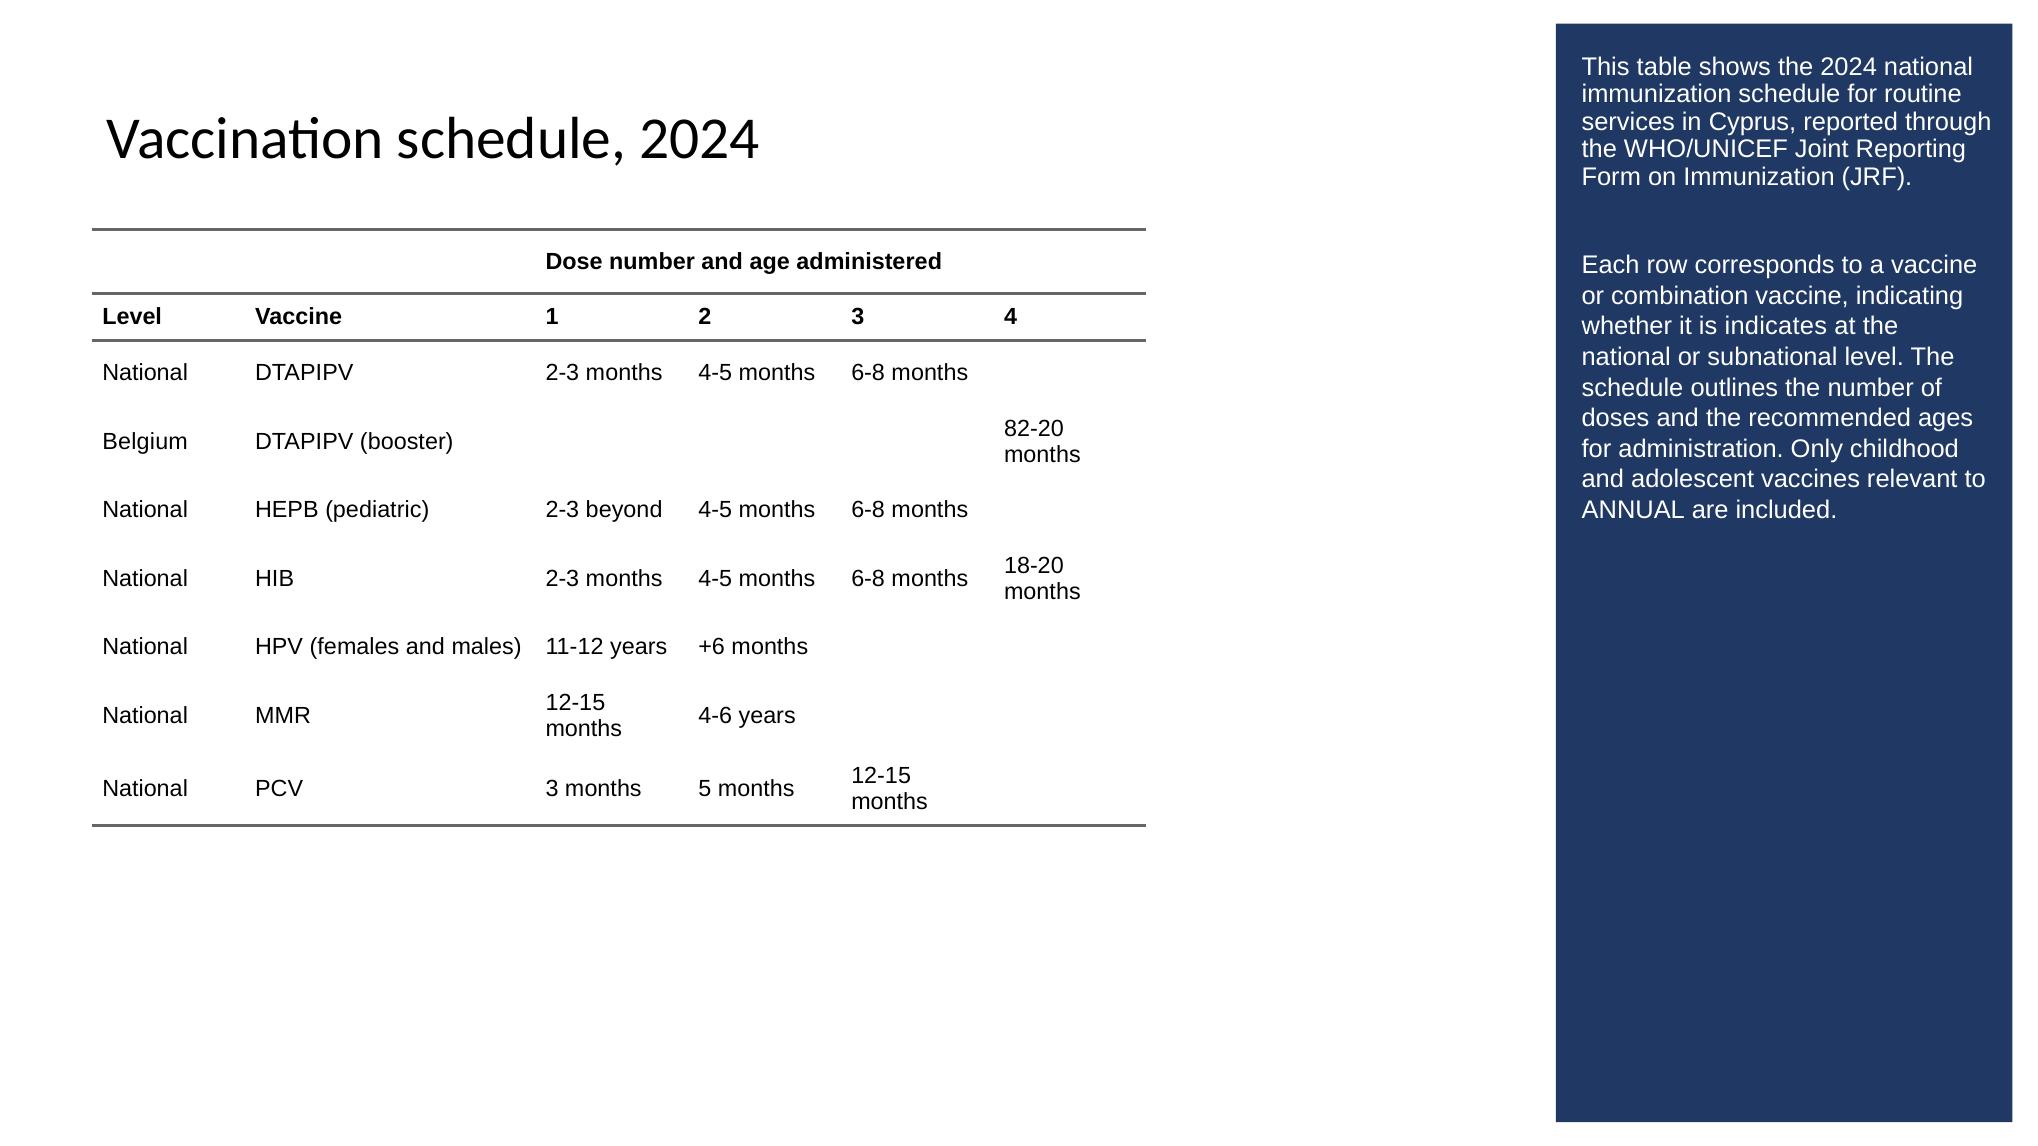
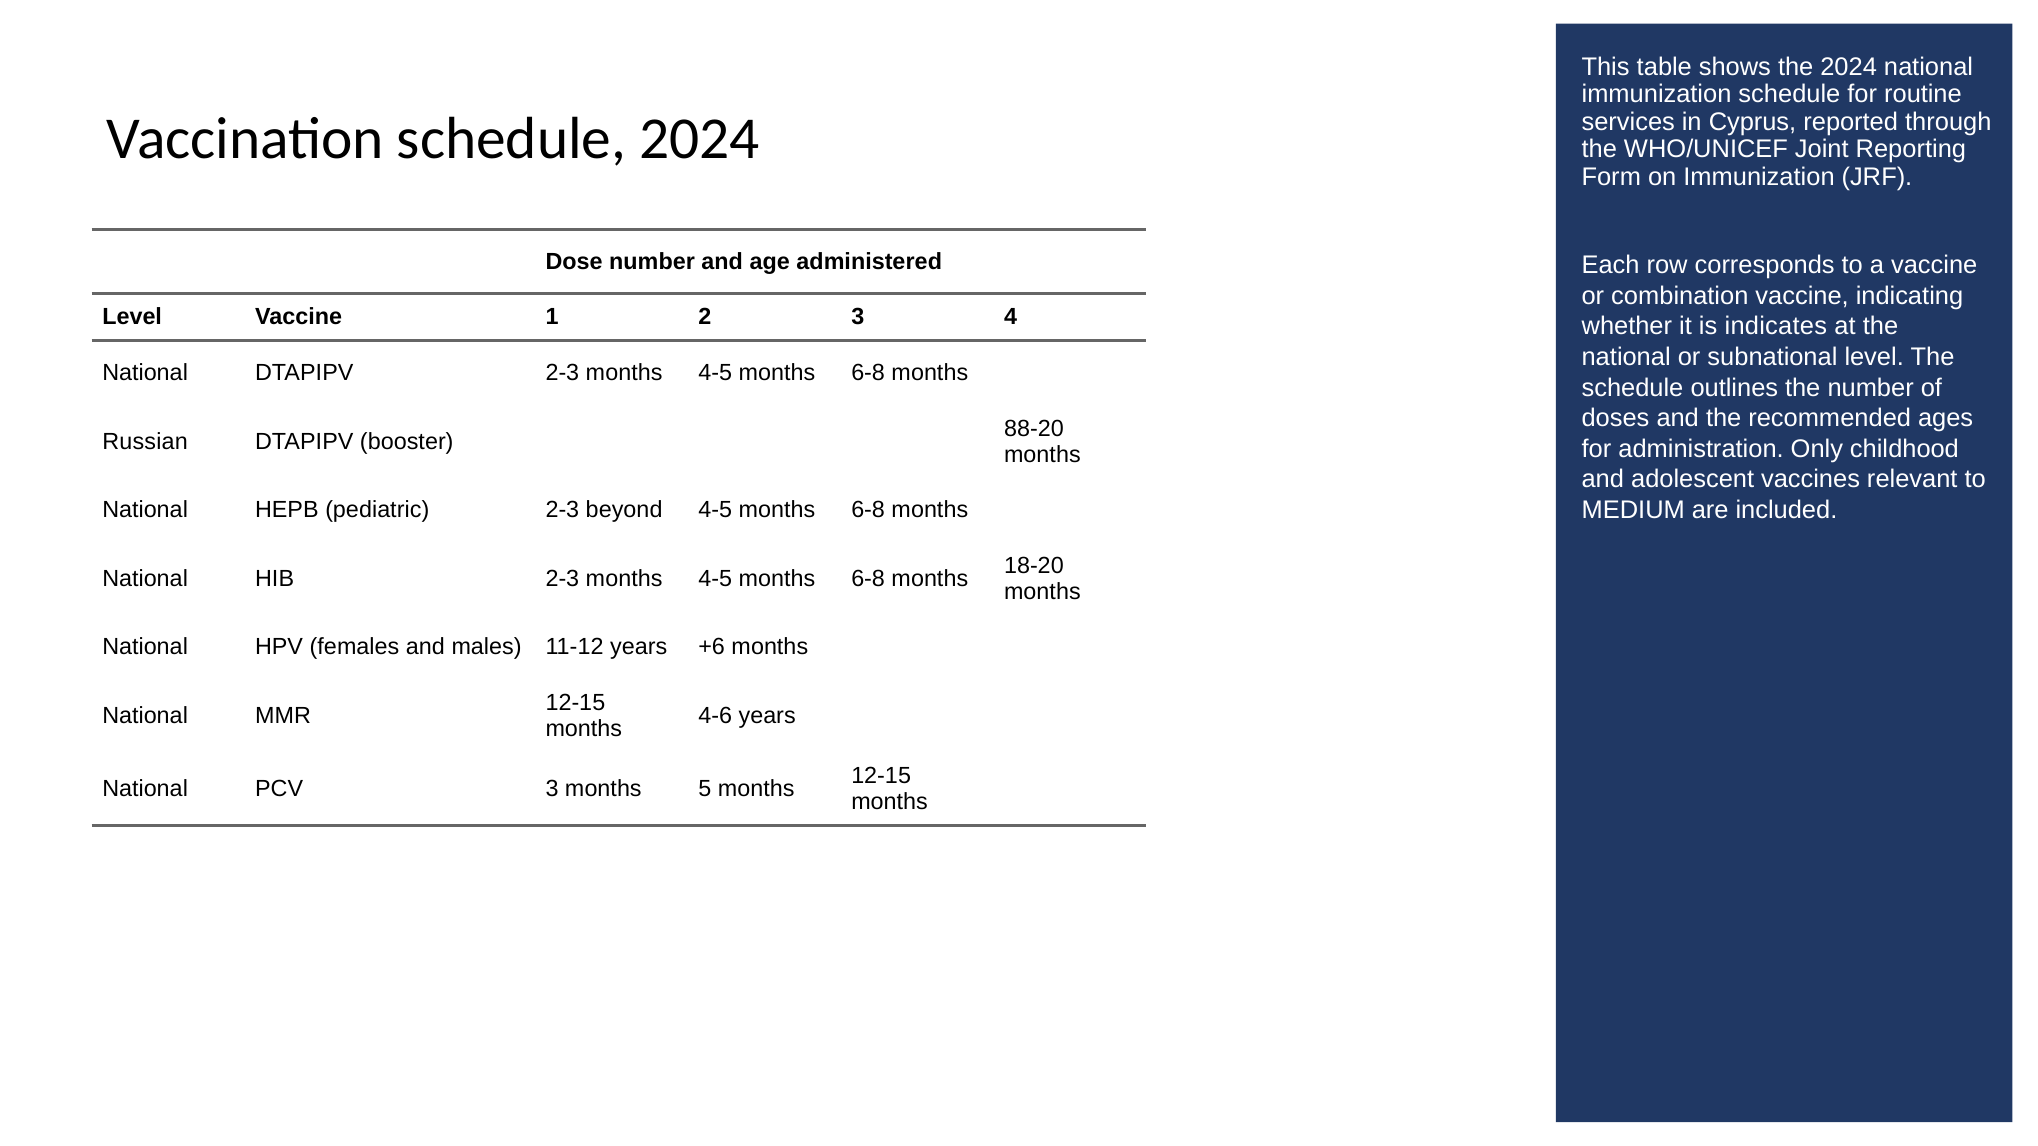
82-20: 82-20 -> 88-20 (1034, 429)
Belgium: Belgium -> Russian (145, 442)
ANNUAL: ANNUAL -> MEDIUM (1633, 510)
